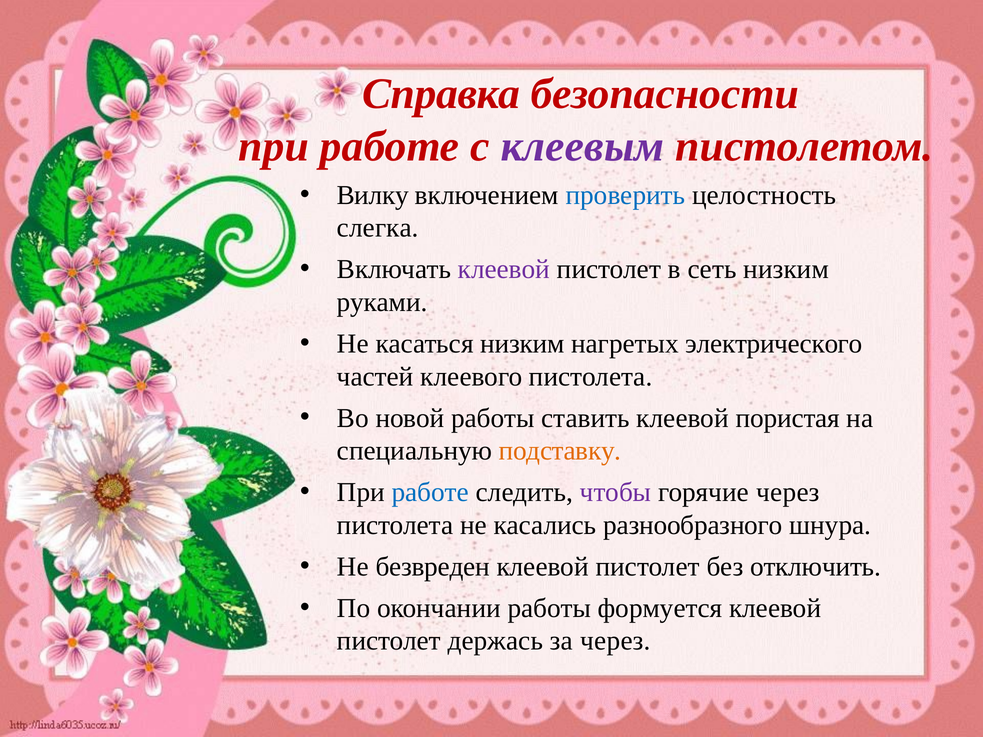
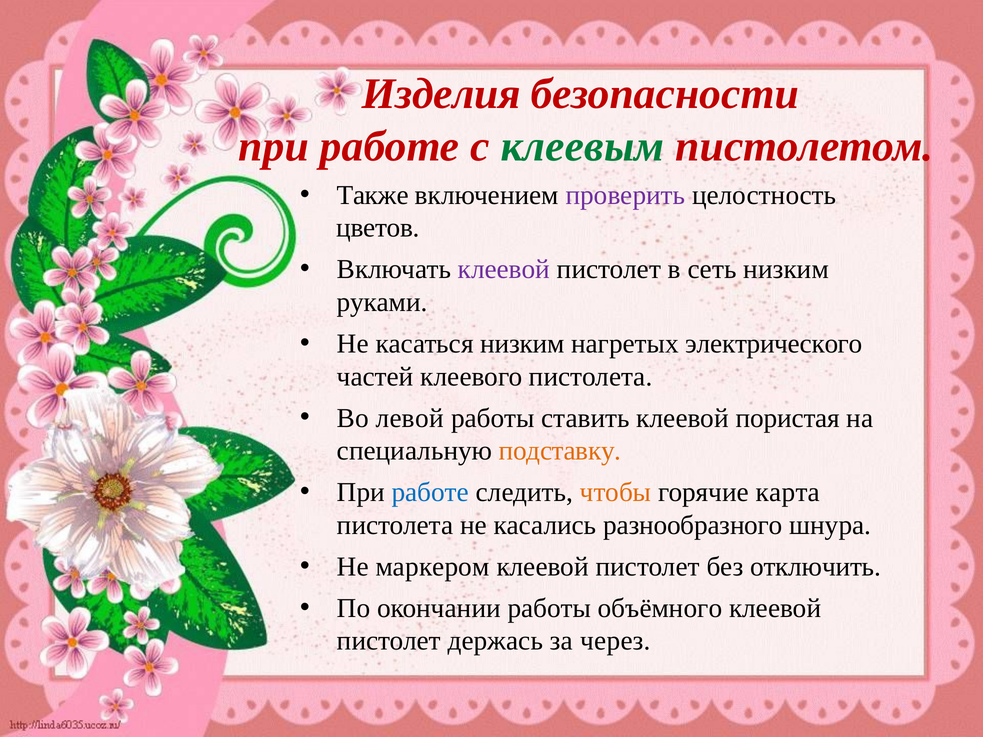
Справка: Справка -> Изделия (441, 94)
клеевым colour: purple -> green (583, 146)
Вилку: Вилку -> Также (373, 195)
проверить colour: blue -> purple (625, 195)
слегка: слегка -> цветов (378, 228)
новой: новой -> левой (410, 418)
чтобы colour: purple -> orange (616, 492)
горячие через: через -> карта (788, 492)
безвреден: безвреден -> маркером (433, 567)
формуется: формуется -> объёмного (660, 608)
